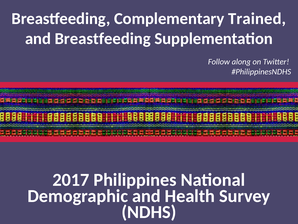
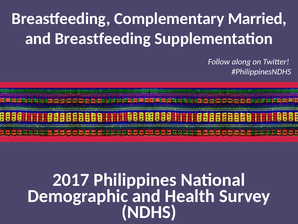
Trained: Trained -> Married (257, 19)
